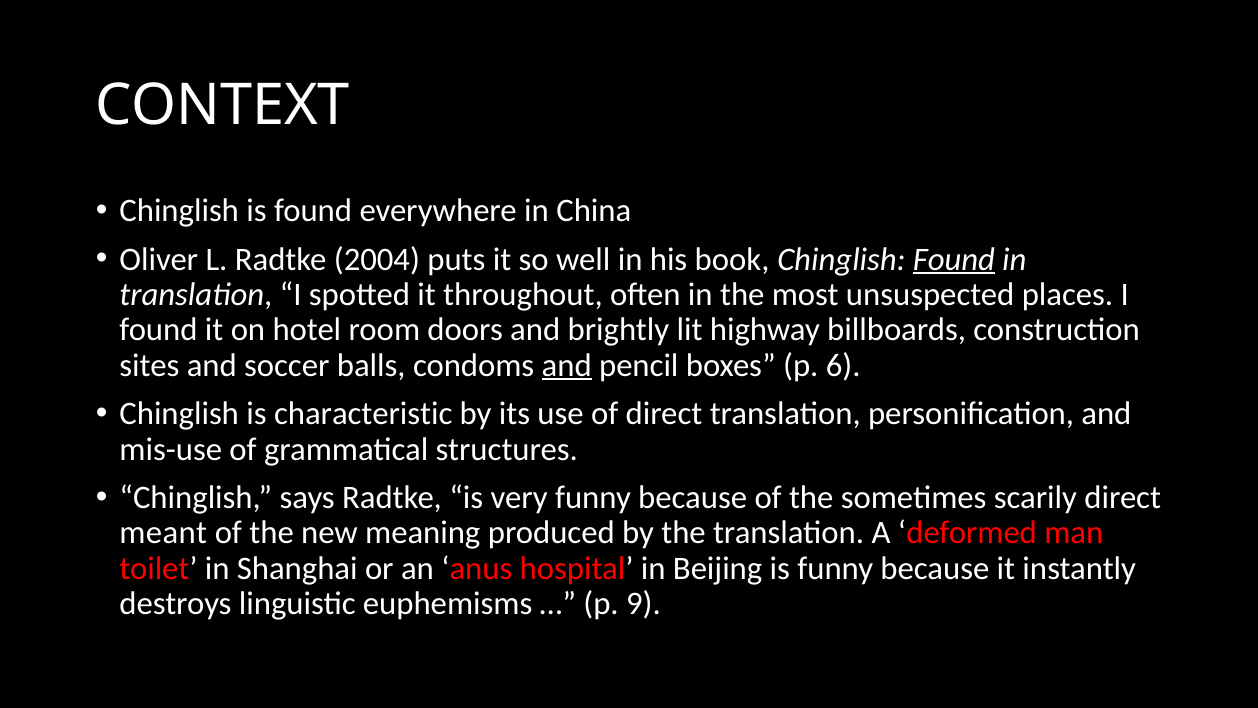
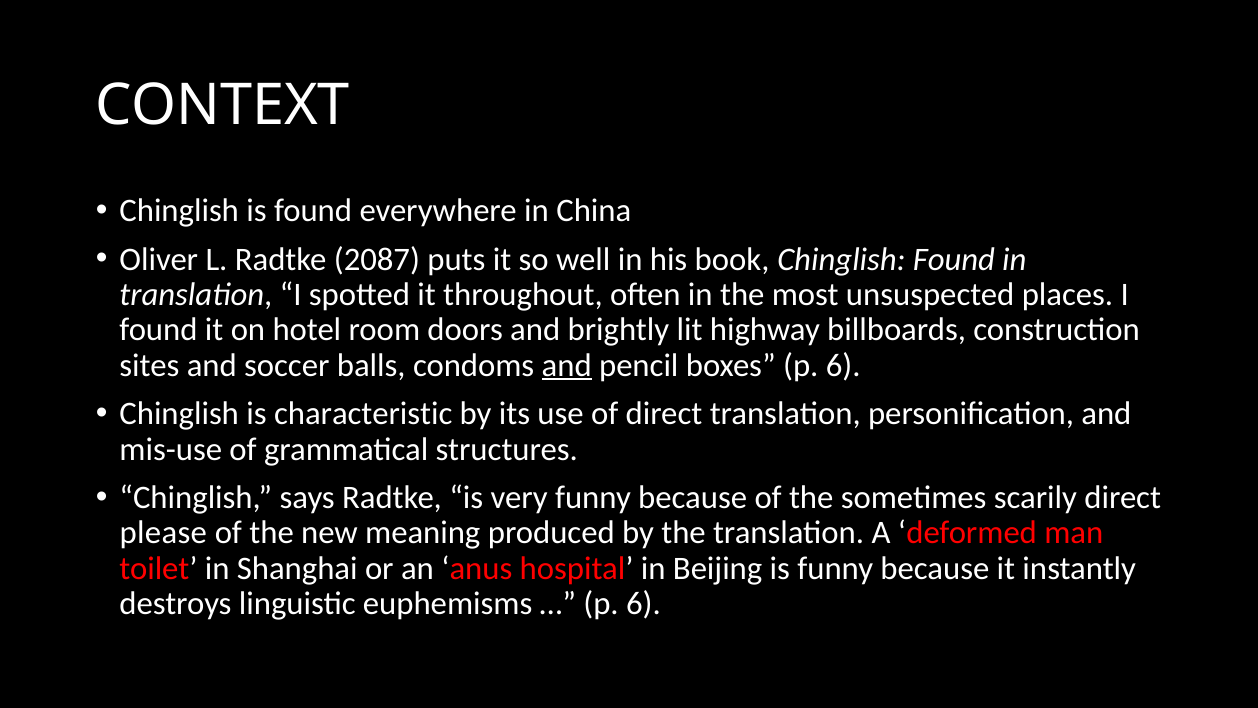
2004: 2004 -> 2087 (377, 259)
Found underline: present -> none (954, 259)
meant: meant -> please (163, 533)
9: 9 -> 6 (643, 604)
